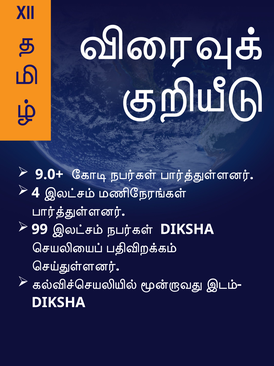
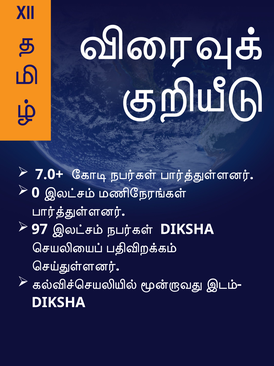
9.0+: 9.0+ -> 7.0+ (49, 174)
4: 4 -> 0 (36, 192)
99: 99 -> 97 (40, 229)
